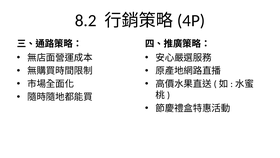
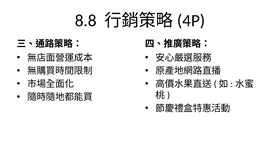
8.2: 8.2 -> 8.8 (86, 21)
